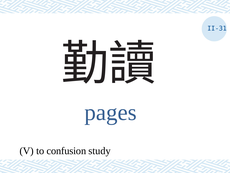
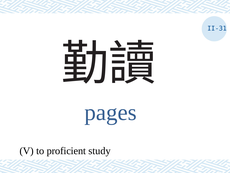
confusion: confusion -> proficient (66, 150)
